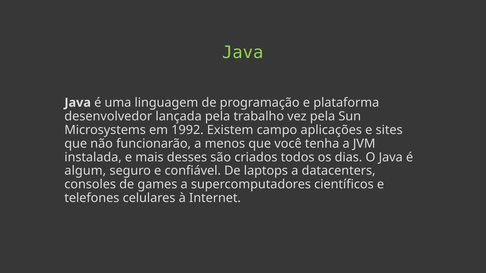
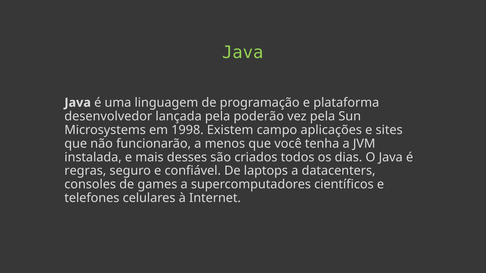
trabalho: trabalho -> poderão (259, 116)
1992: 1992 -> 1998 (187, 130)
algum: algum -> regras (85, 171)
